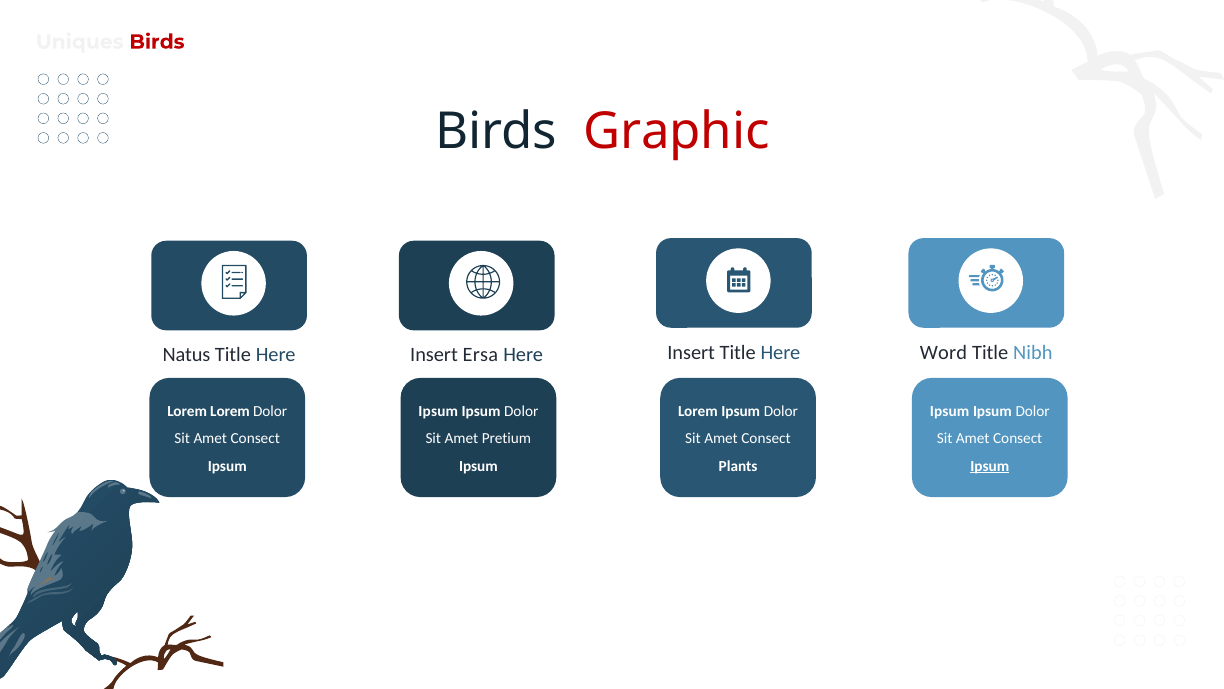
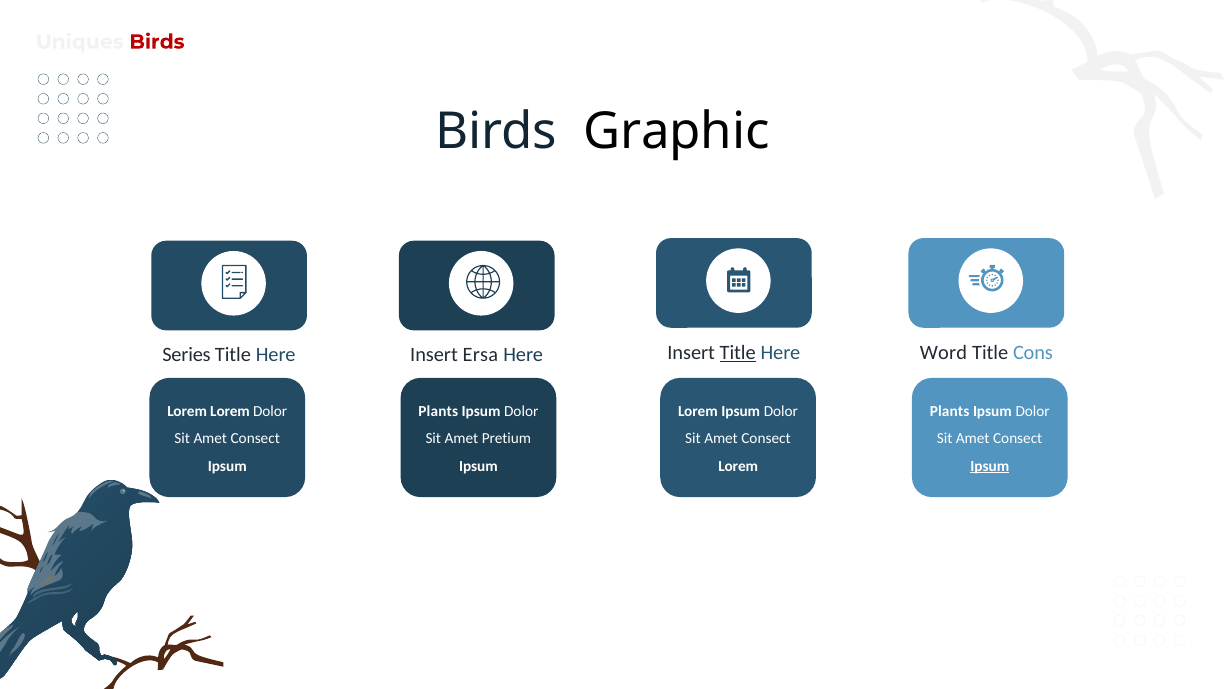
Graphic colour: red -> black (677, 132)
Title underline: none -> present (738, 352)
Nibh: Nibh -> Cons (1033, 352)
Natus: Natus -> Series (187, 355)
Ipsum: Ipsum -> Plants (438, 411)
Ipsum: Ipsum -> Plants (950, 411)
Plants: Plants -> Lorem (738, 466)
